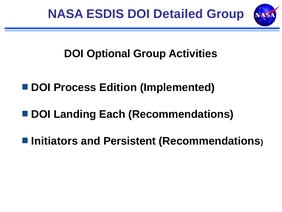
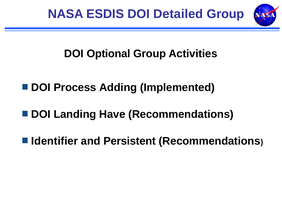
Edition: Edition -> Adding (118, 87)
Each: Each -> Have (112, 114)
Initiators: Initiators -> Identifier (55, 141)
